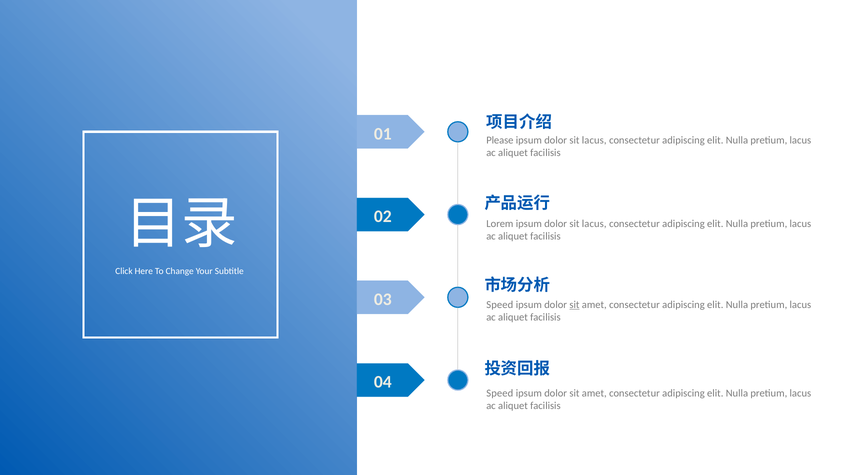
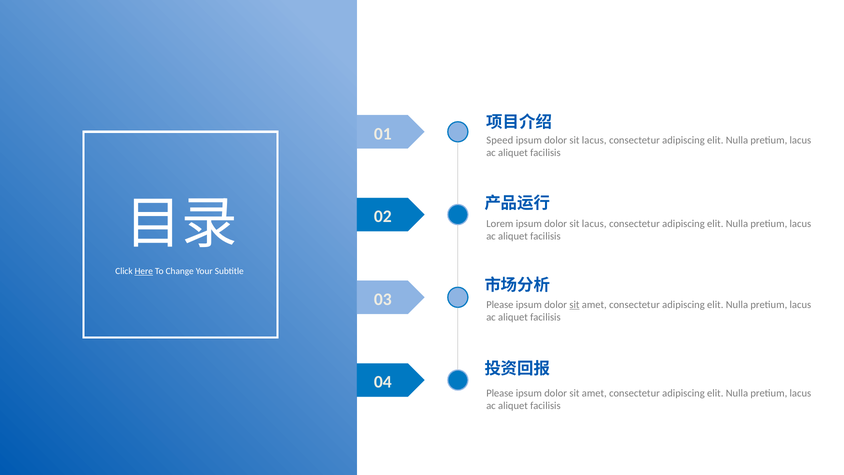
Please: Please -> Speed (500, 140)
Here underline: none -> present (144, 271)
Speed: Speed -> Please (500, 305)
Speed: Speed -> Please (500, 393)
